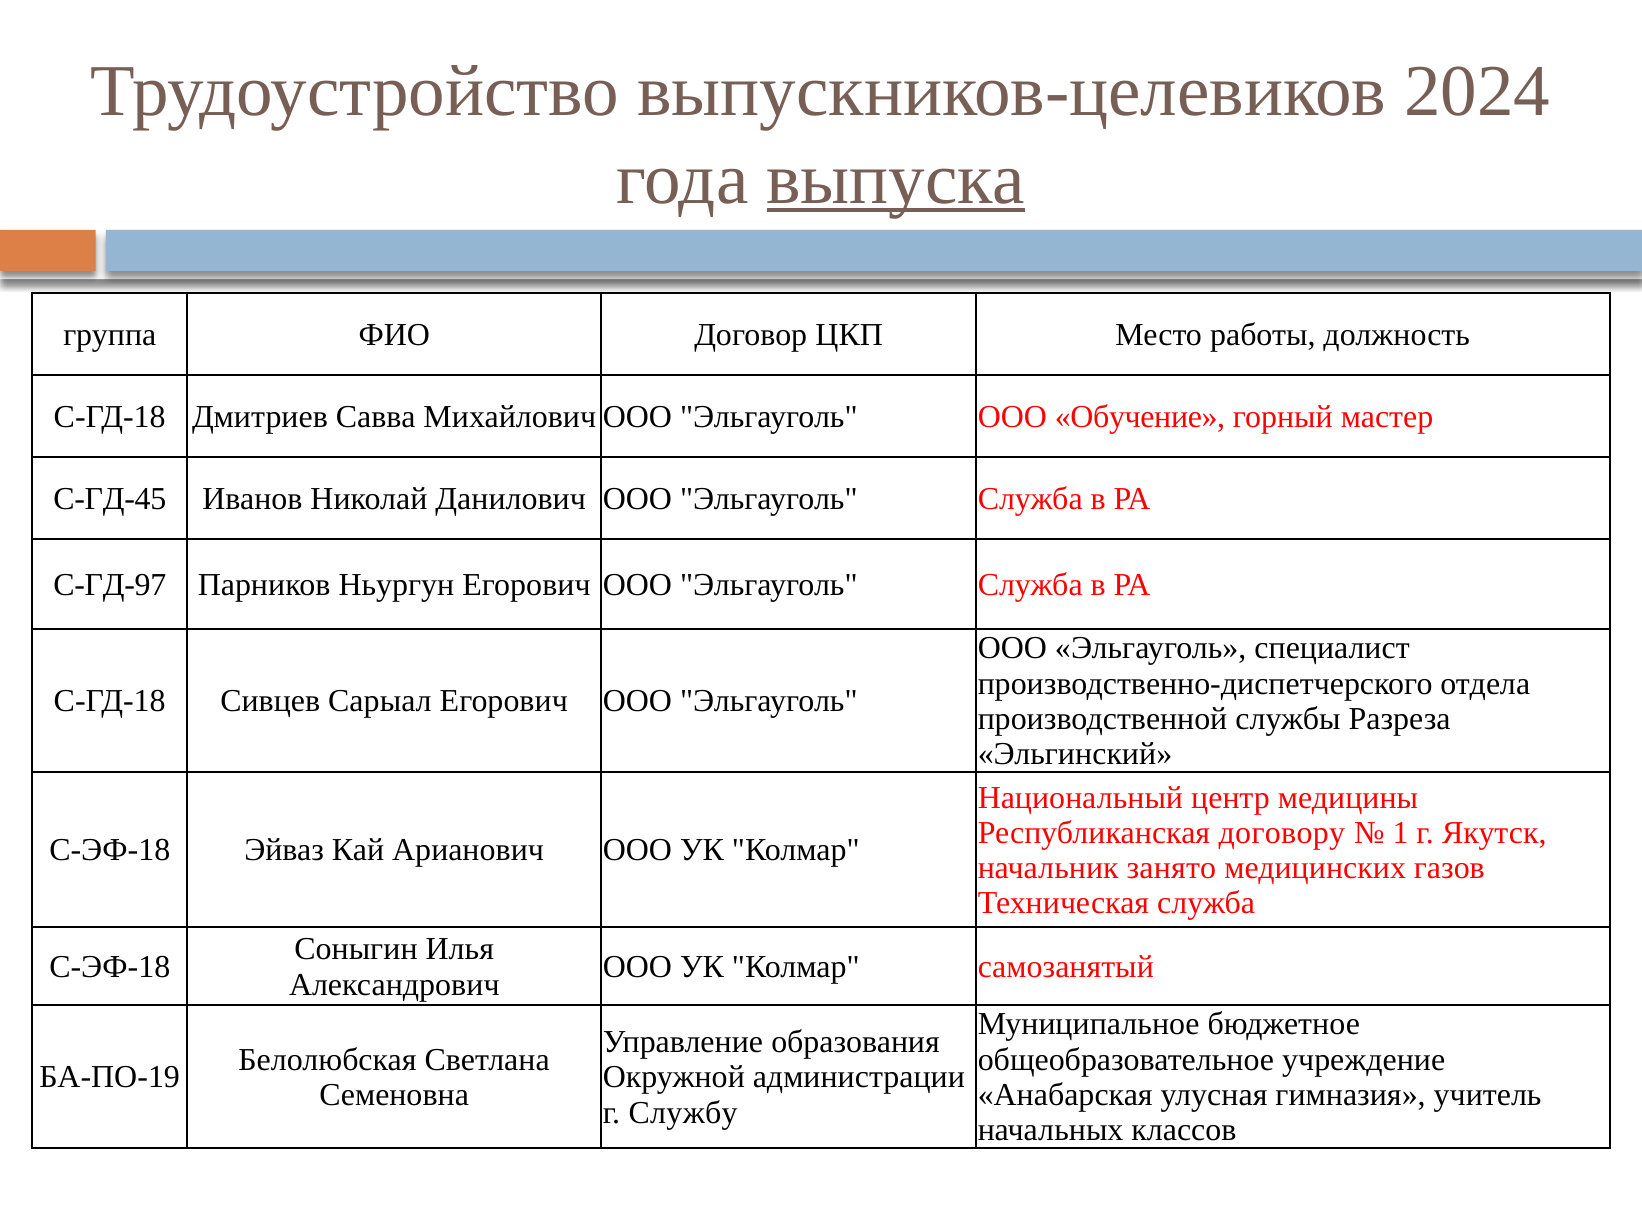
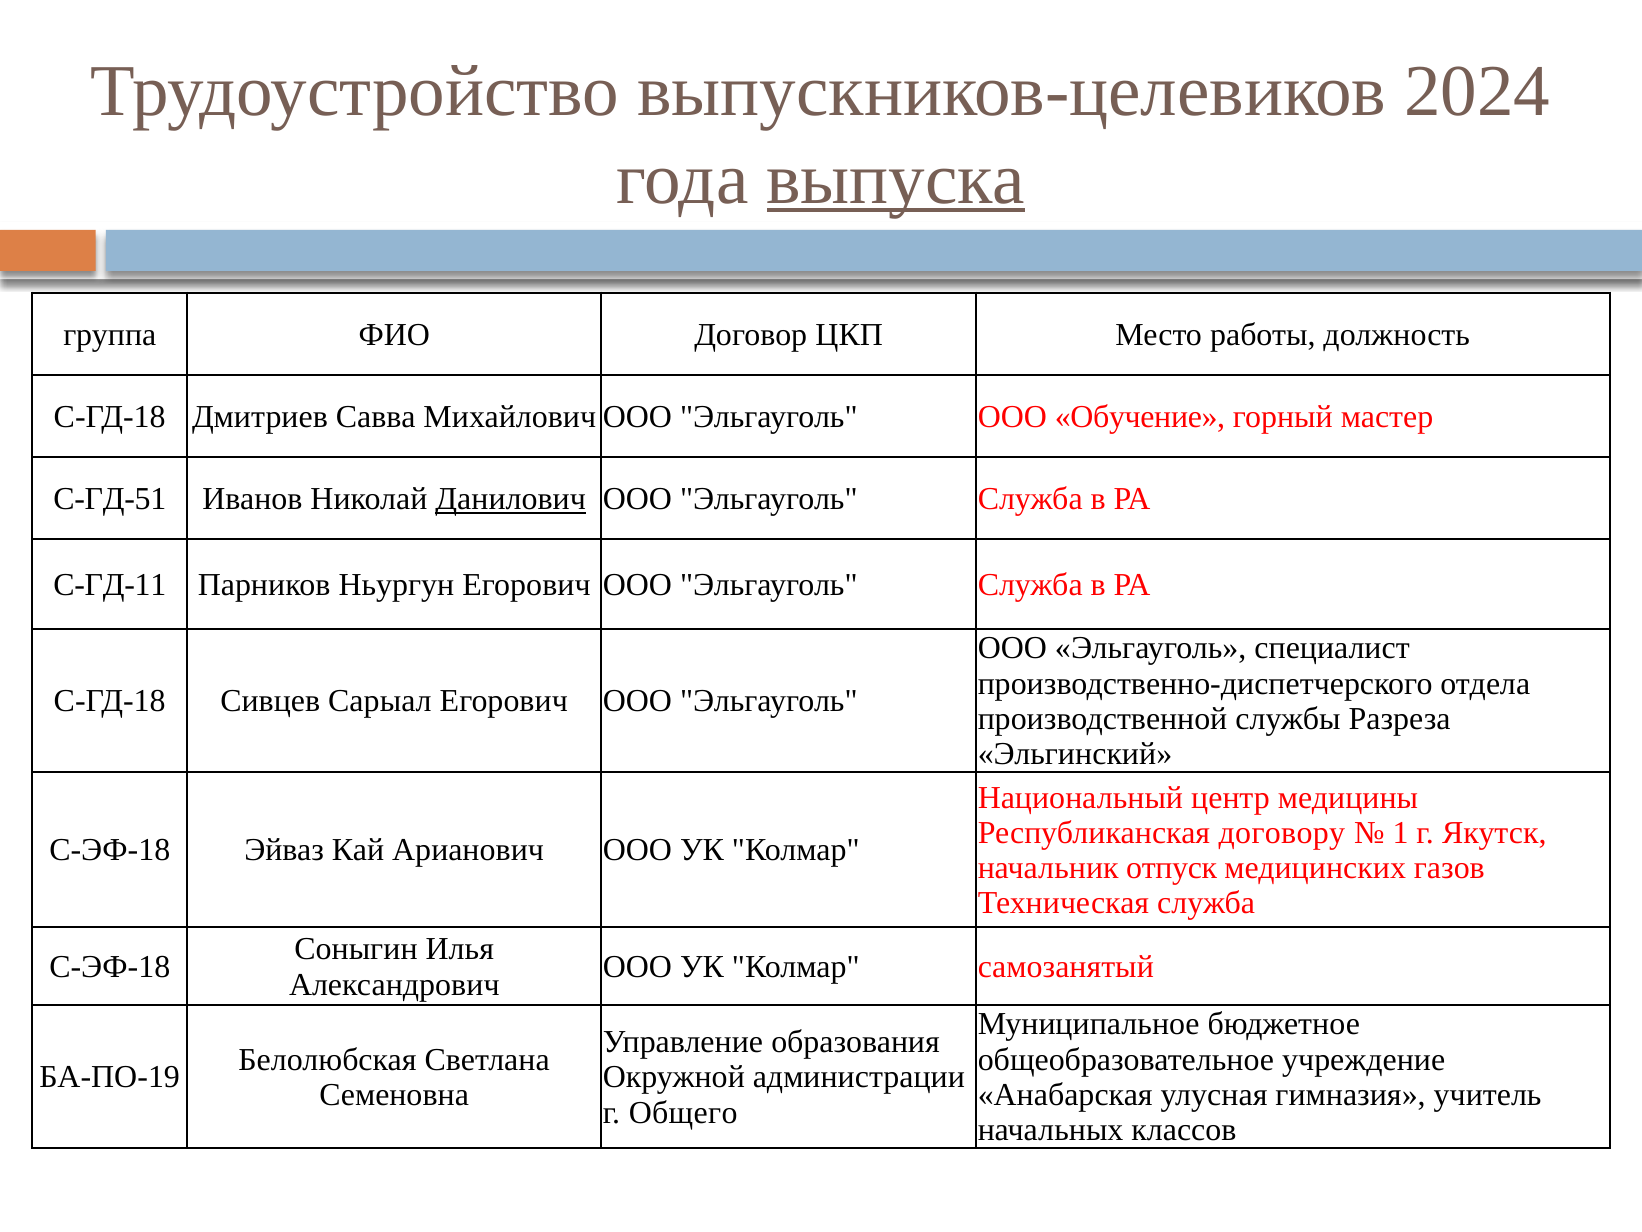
С-ГД-45: С-ГД-45 -> С-ГД-51 (110, 499)
Данилович underline: none -> present (511, 499)
С-ГД-97: С-ГД-97 -> С-ГД-11 (110, 585)
занято: занято -> отпуск (1172, 868)
Службу: Службу -> Общего (683, 1112)
